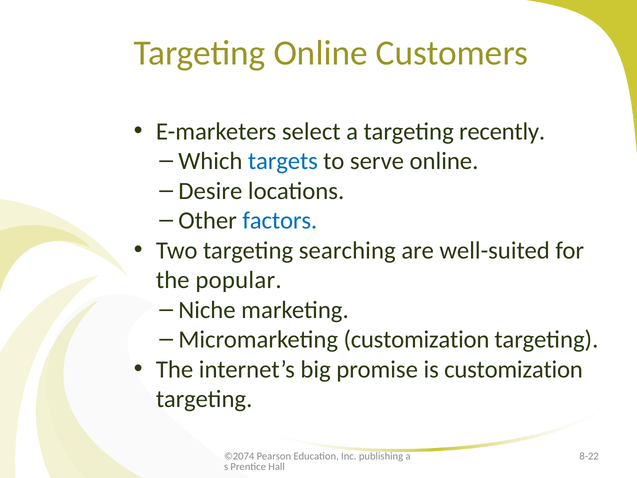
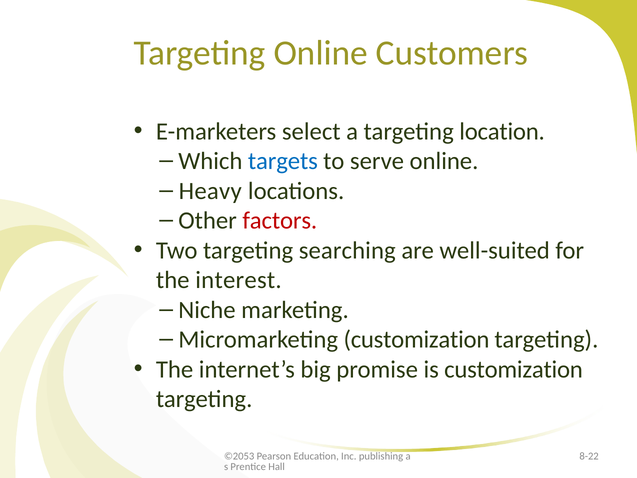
recently: recently -> location (502, 131)
Desire: Desire -> Heavy (210, 191)
factors colour: blue -> red (280, 220)
popular: popular -> interest (239, 280)
©2074: ©2074 -> ©2053 (239, 456)
